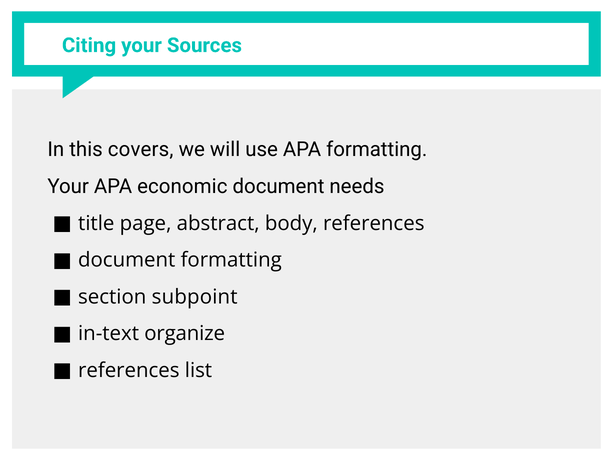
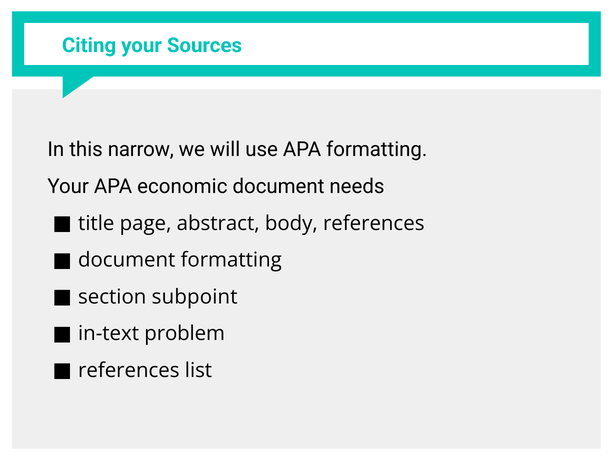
covers: covers -> narrow (141, 150)
organize: organize -> problem (185, 333)
